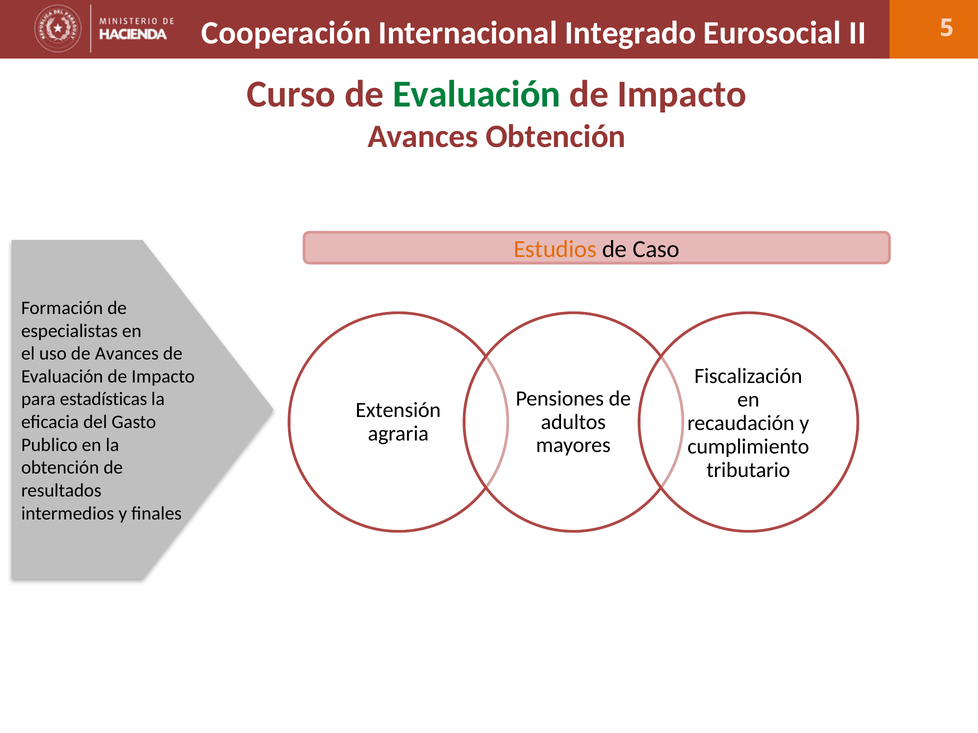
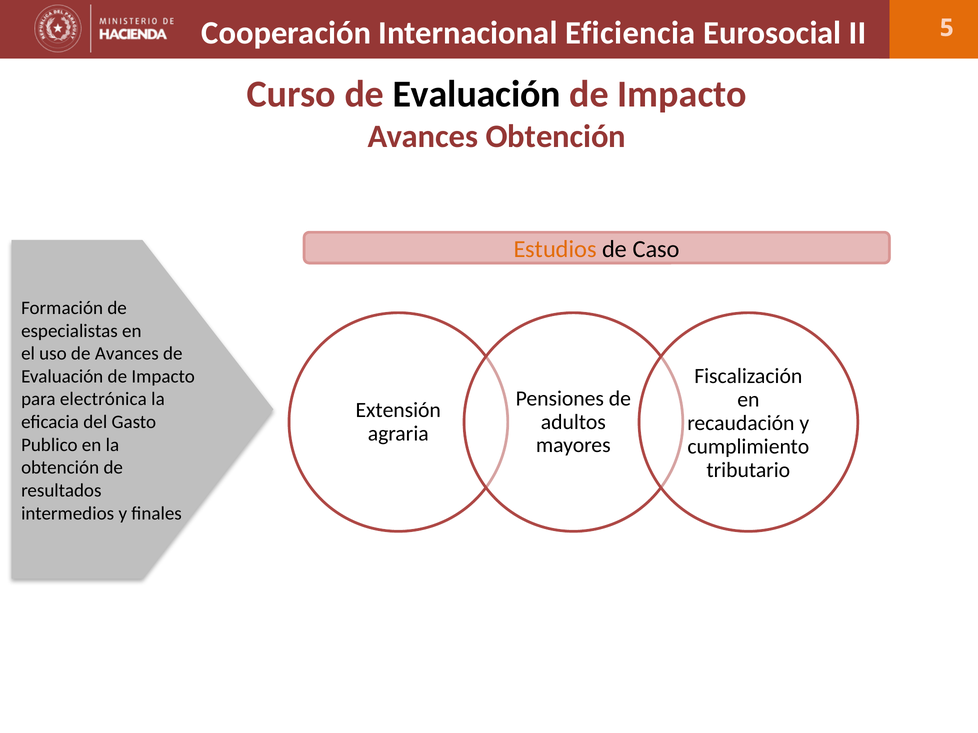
Integrado: Integrado -> Eficiencia (630, 33)
Evaluación colour: green -> black (477, 94)
estadísticas: estadísticas -> electrónica (103, 399)
